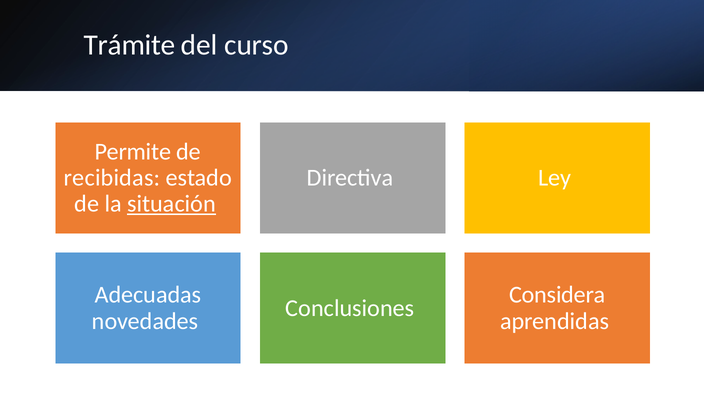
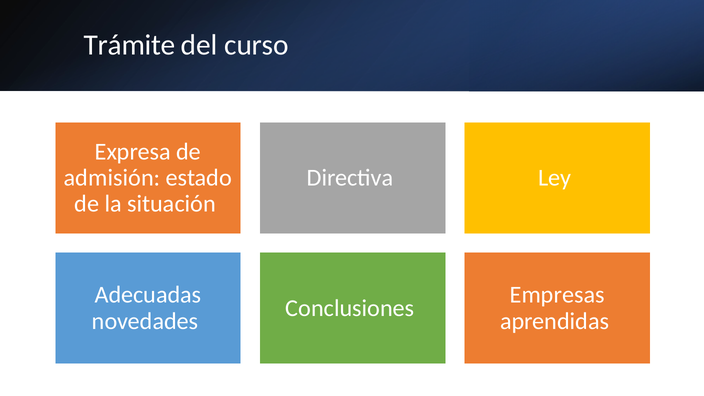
Permite: Permite -> Expresa (133, 152)
recibidas: recibidas -> admisión (112, 178)
situación underline: present -> none (171, 204)
Considera: Considera -> Empresas (557, 295)
